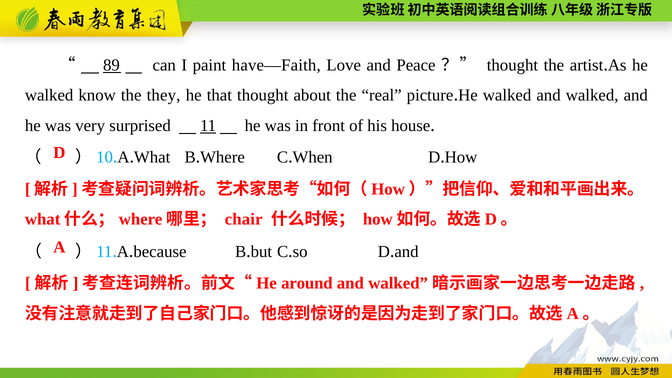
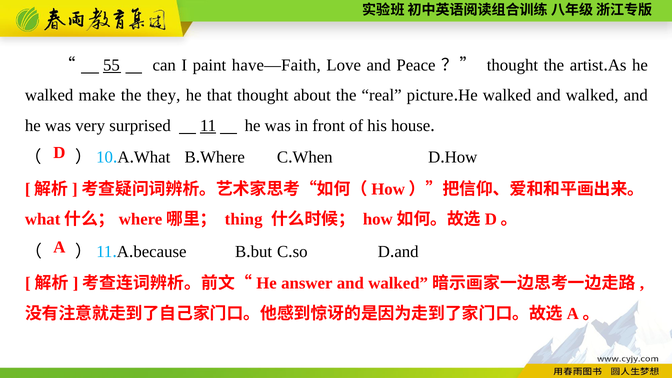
89: 89 -> 55 (111, 65)
know: know -> make (97, 95)
chair: chair -> thing (244, 219)
around: around -> answer (307, 283)
